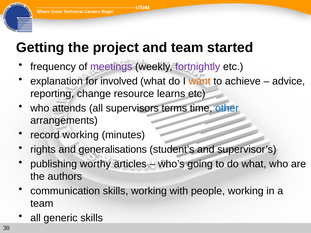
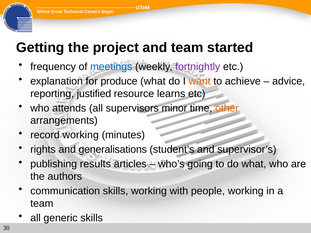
meetings colour: purple -> blue (111, 67)
involved: involved -> produce (119, 81)
change: change -> justified (94, 94)
terms: terms -> minor (174, 108)
other colour: blue -> orange (227, 108)
worthy: worthy -> results (95, 164)
